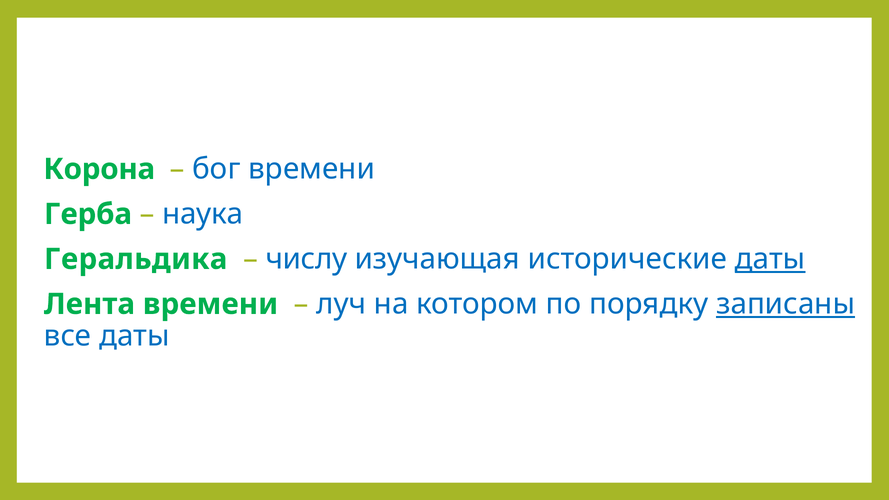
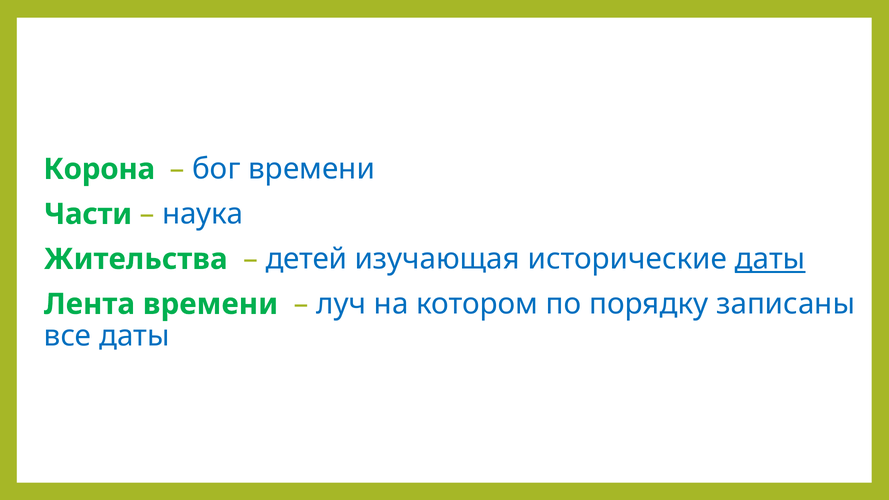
Герба: Герба -> Части (88, 214)
Геральдика: Геральдика -> Жительства (136, 259)
числу: числу -> детей (306, 259)
записаны underline: present -> none (786, 304)
